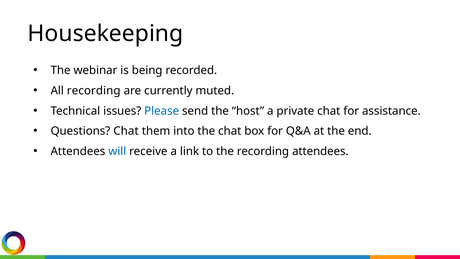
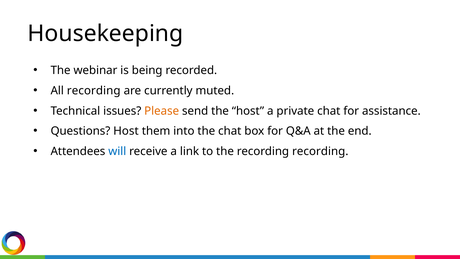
Please colour: blue -> orange (162, 111)
Questions Chat: Chat -> Host (126, 131)
recording attendees: attendees -> recording (320, 151)
